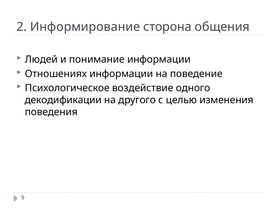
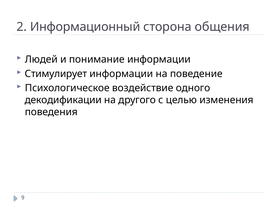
Информирование: Информирование -> Информационный (85, 27)
Отношениях: Отношениях -> Стимулирует (56, 74)
